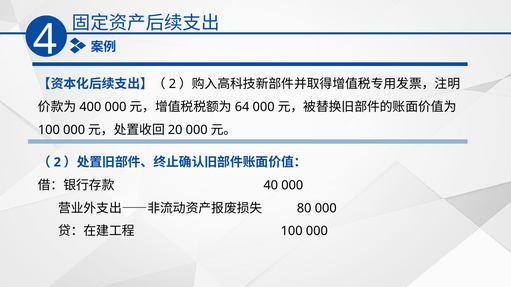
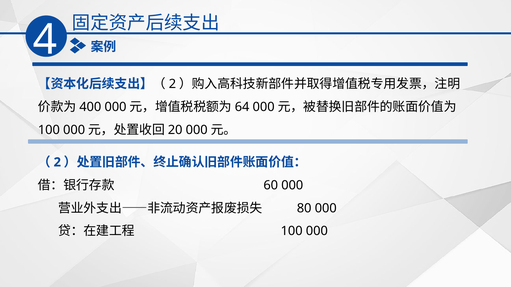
40: 40 -> 60 (271, 185)
